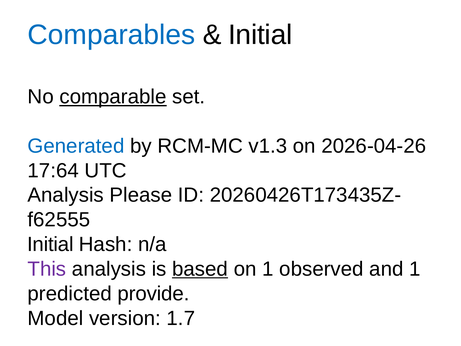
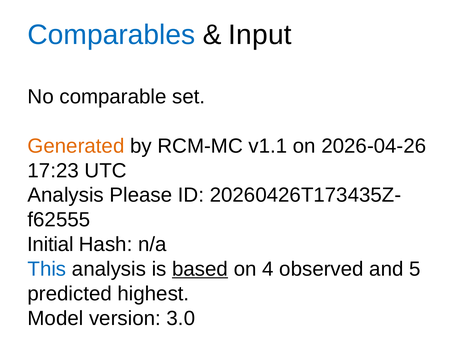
Initial: Initial -> Input (260, 35)
comparable underline: present -> none (113, 97)
Generated colour: blue -> orange (76, 146)
v1.3: v1.3 -> v1.1 (268, 146)
17:64: 17:64 -> 17:23 (53, 170)
This colour: purple -> blue (47, 269)
on 1: 1 -> 4 (268, 269)
and 1: 1 -> 5 (415, 269)
provide: provide -> highest (153, 293)
1.7: 1.7 -> 3.0 (181, 318)
